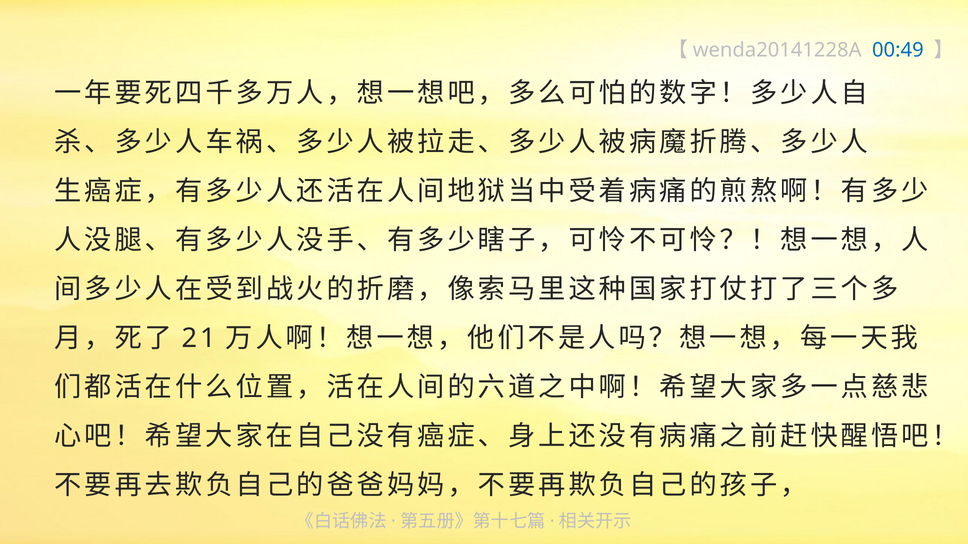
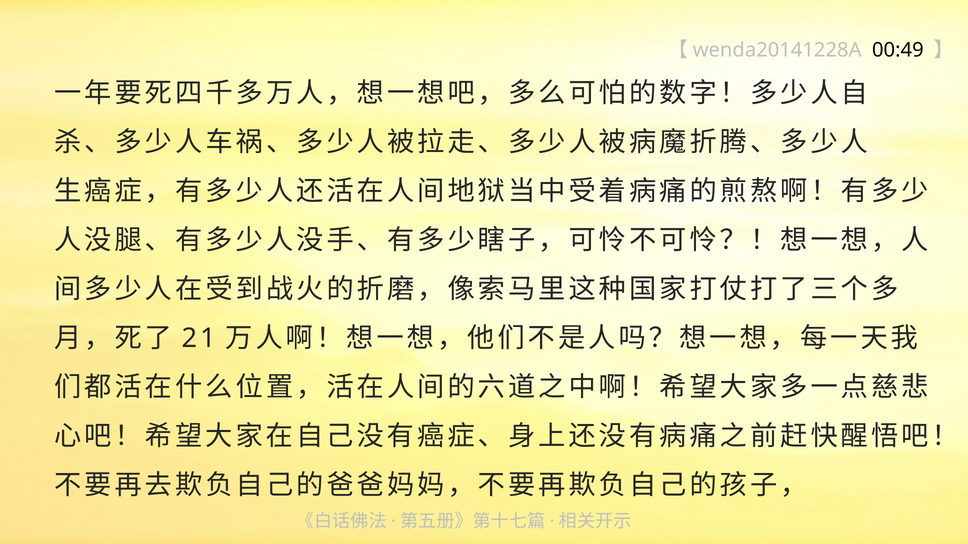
00:49 colour: blue -> black (898, 50)
